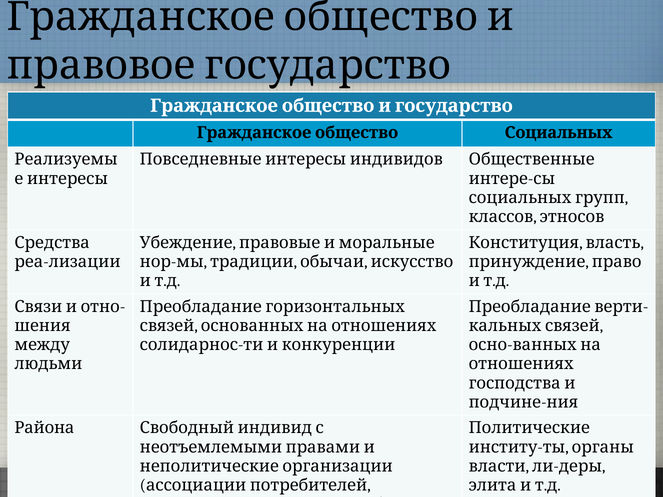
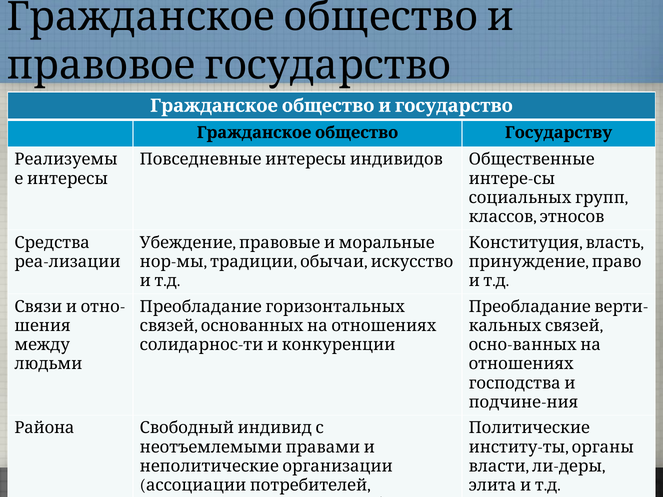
Социальных: Социальных -> Государству (559, 133)
